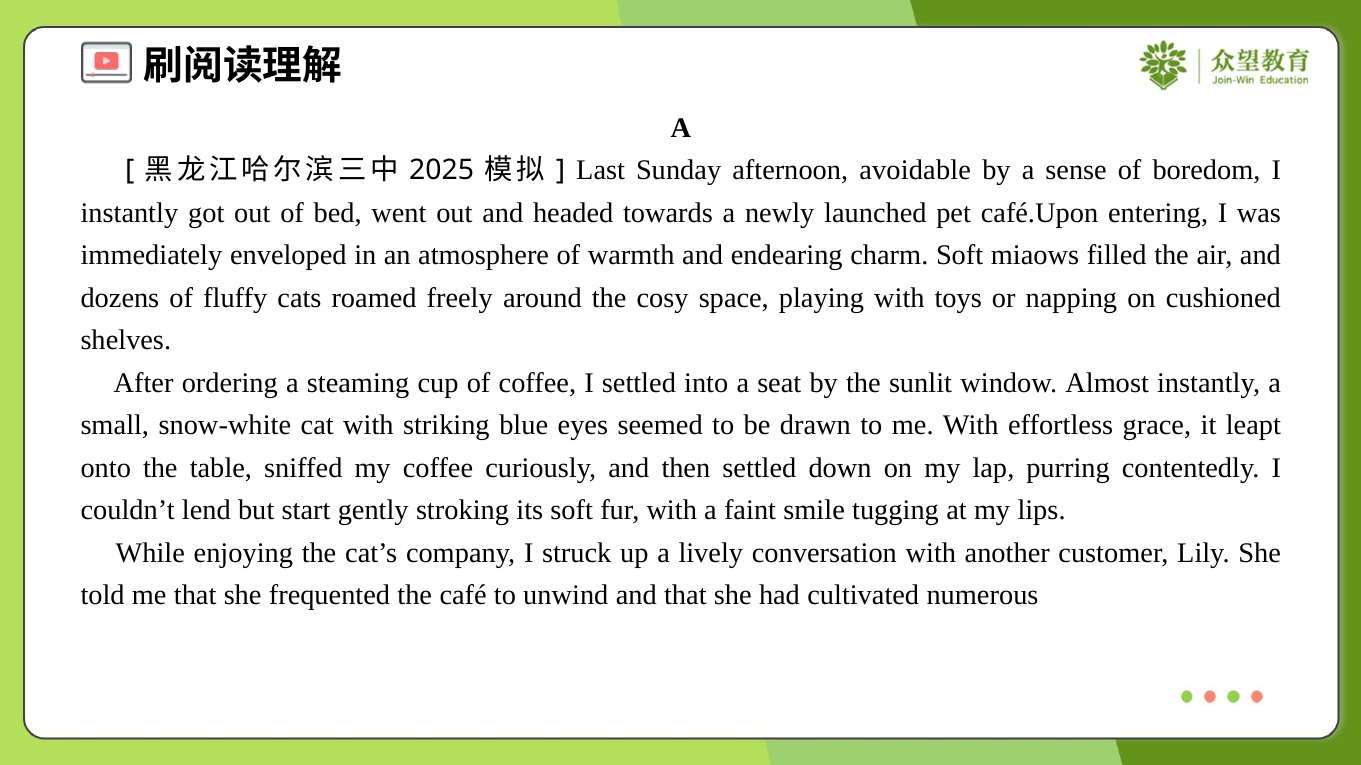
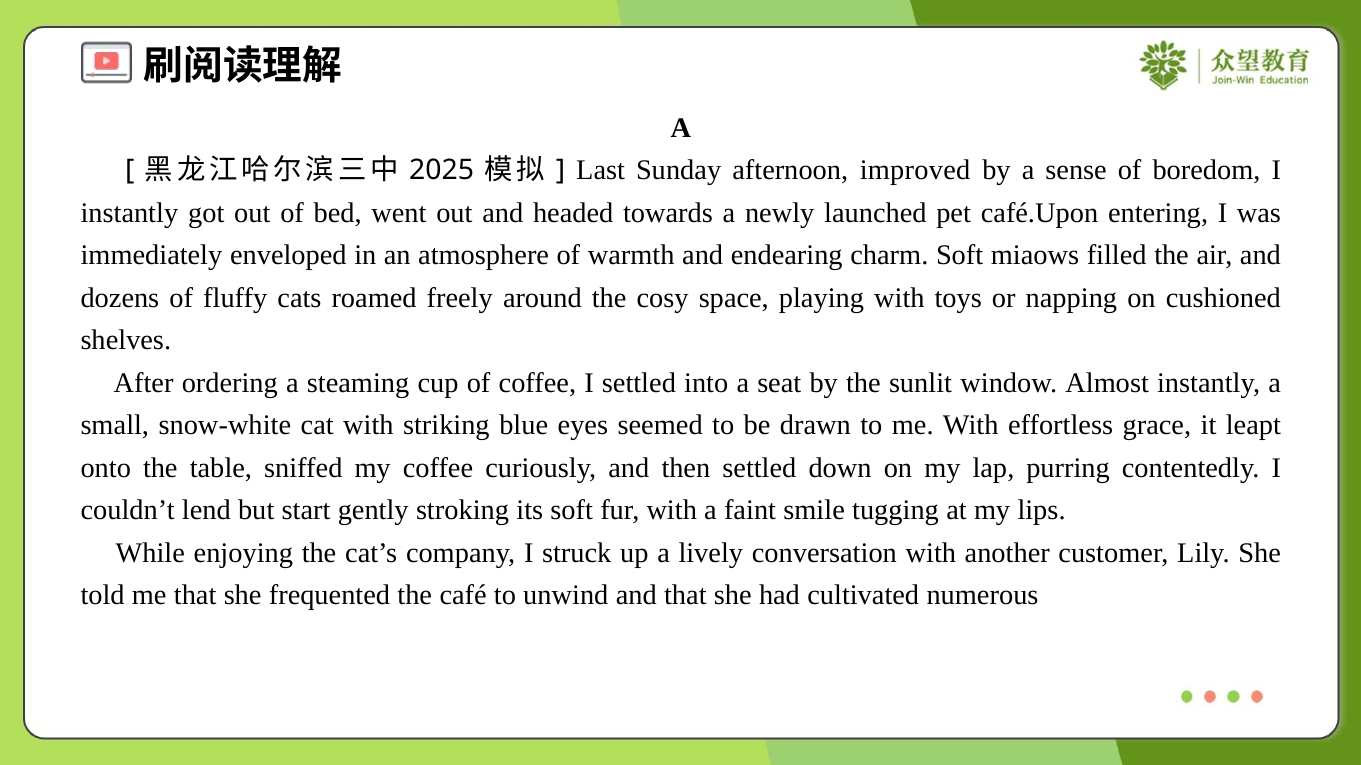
avoidable: avoidable -> improved (915, 170)
